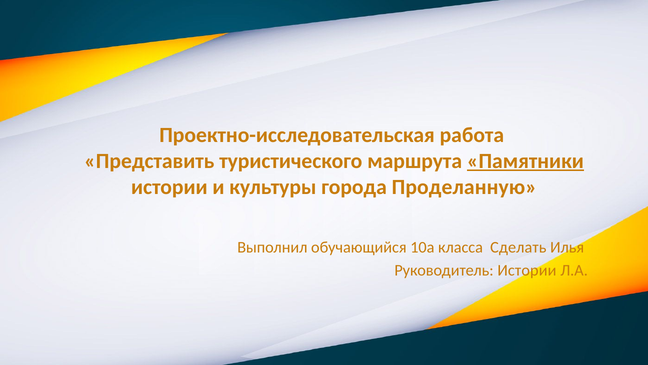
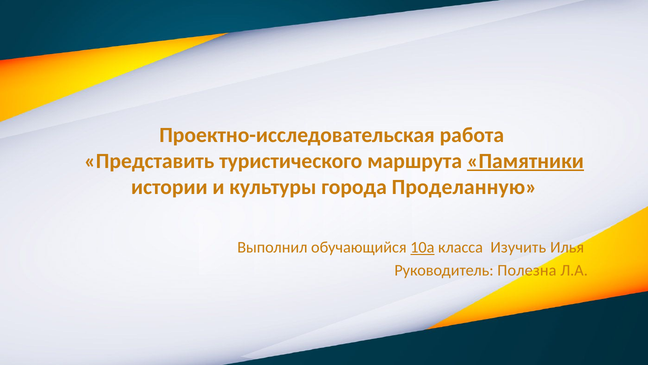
10а underline: none -> present (422, 247)
Сделать: Сделать -> Изучить (518, 247)
Руководитель Истории: Истории -> Полезна (527, 270)
